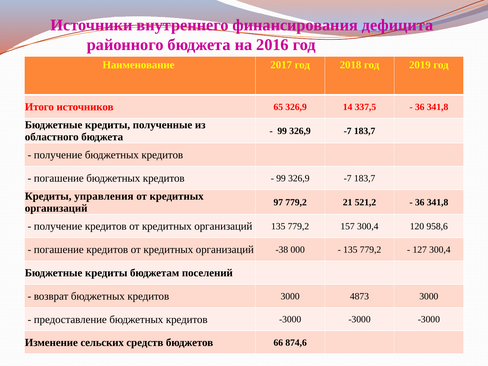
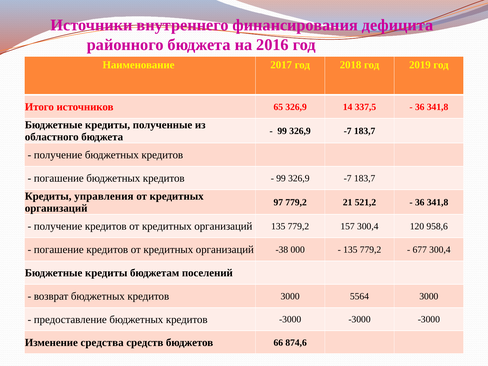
127: 127 -> 677 (420, 250)
4873: 4873 -> 5564 (359, 296)
сельских: сельских -> средства (102, 343)
